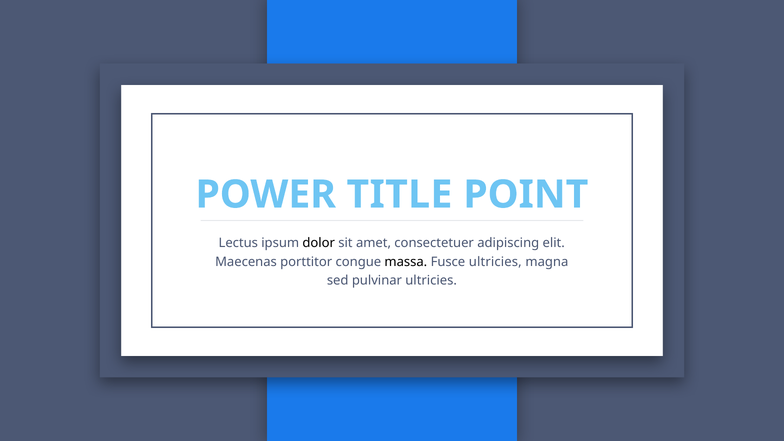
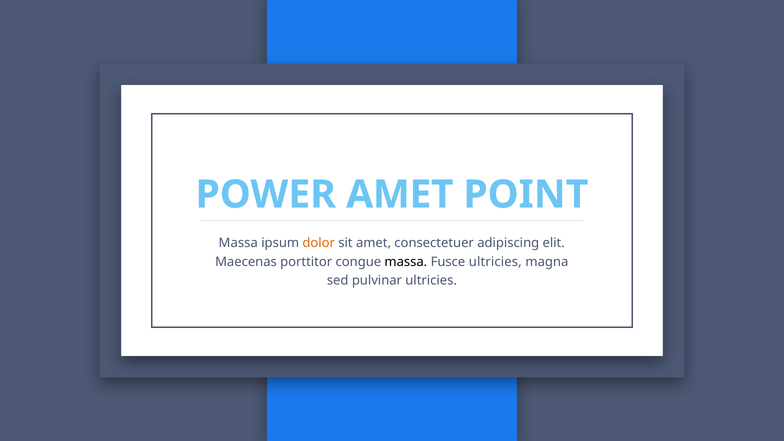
POWER TITLE: TITLE -> AMET (400, 195)
Lectus: Lectus -> Massa (238, 243)
dolor colour: black -> orange (319, 243)
